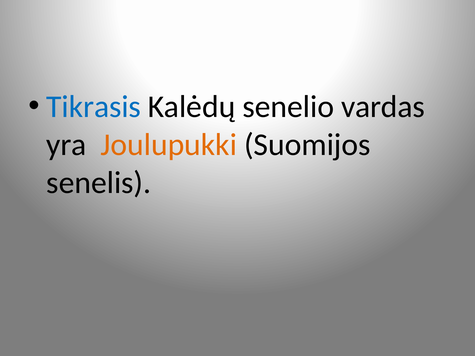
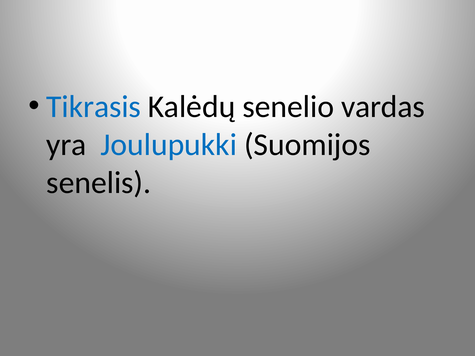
Joulupukki colour: orange -> blue (169, 145)
